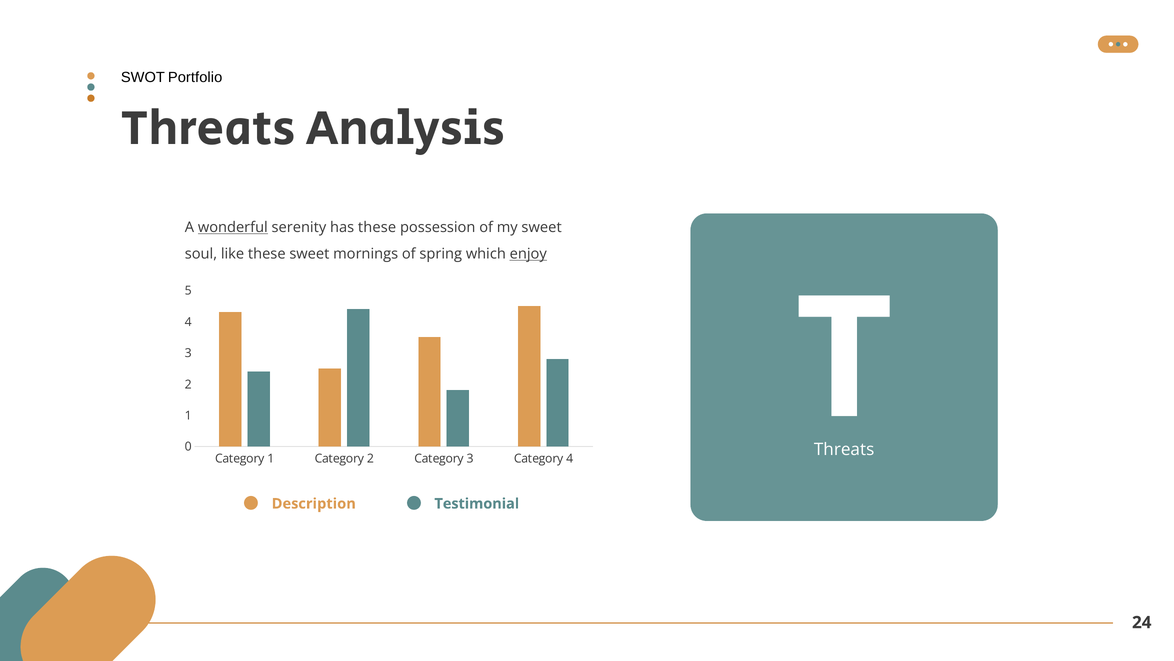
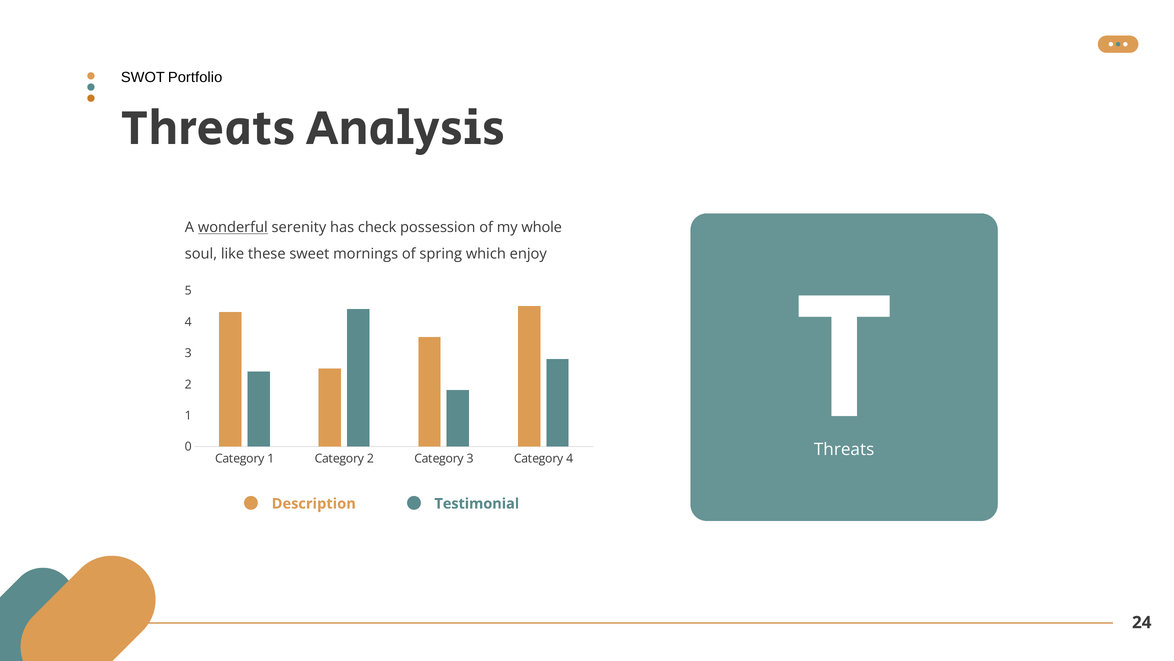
has these: these -> check (377, 227)
my sweet: sweet -> whole (542, 227)
enjoy underline: present -> none (528, 254)
